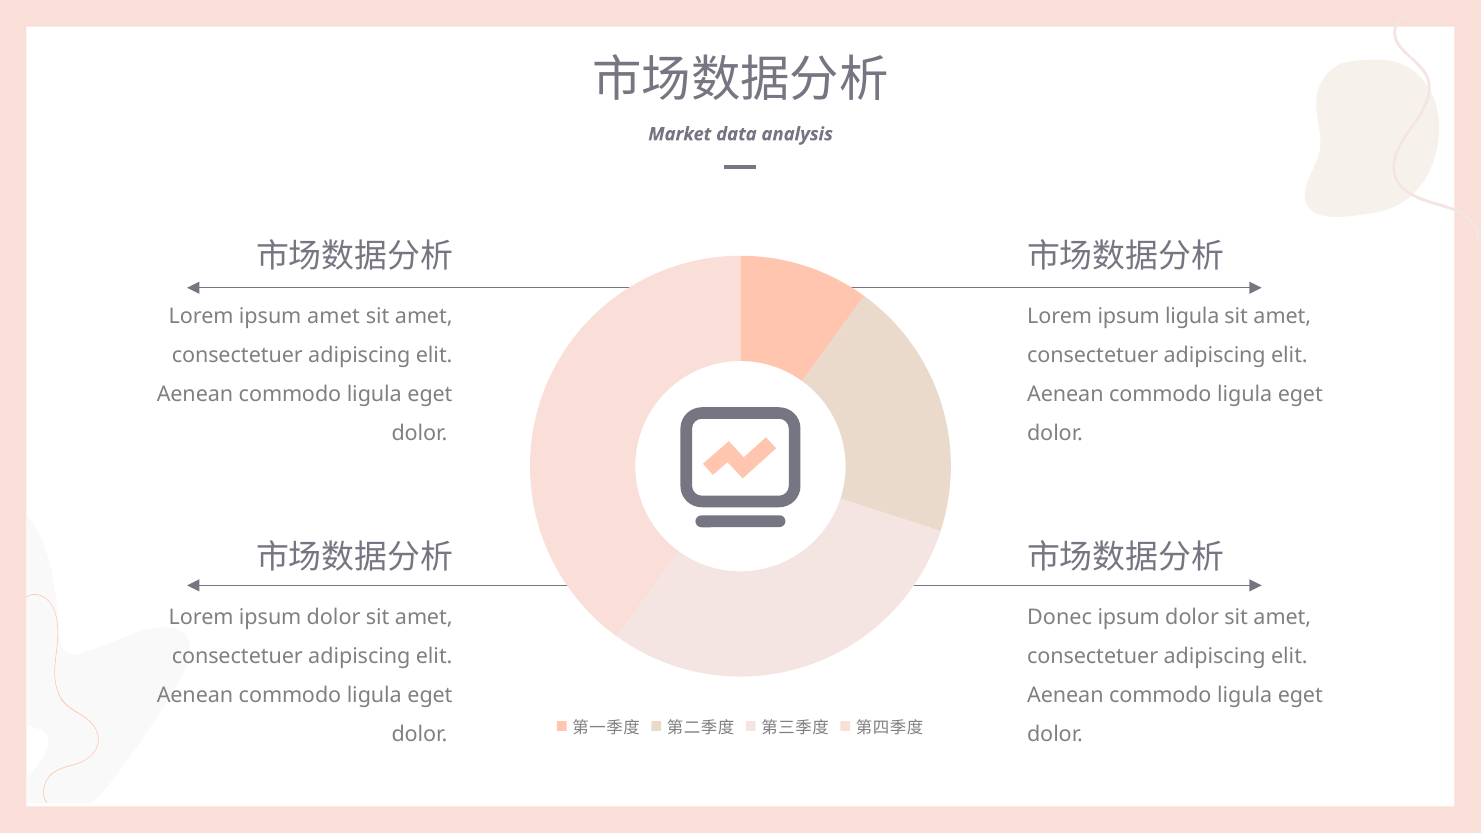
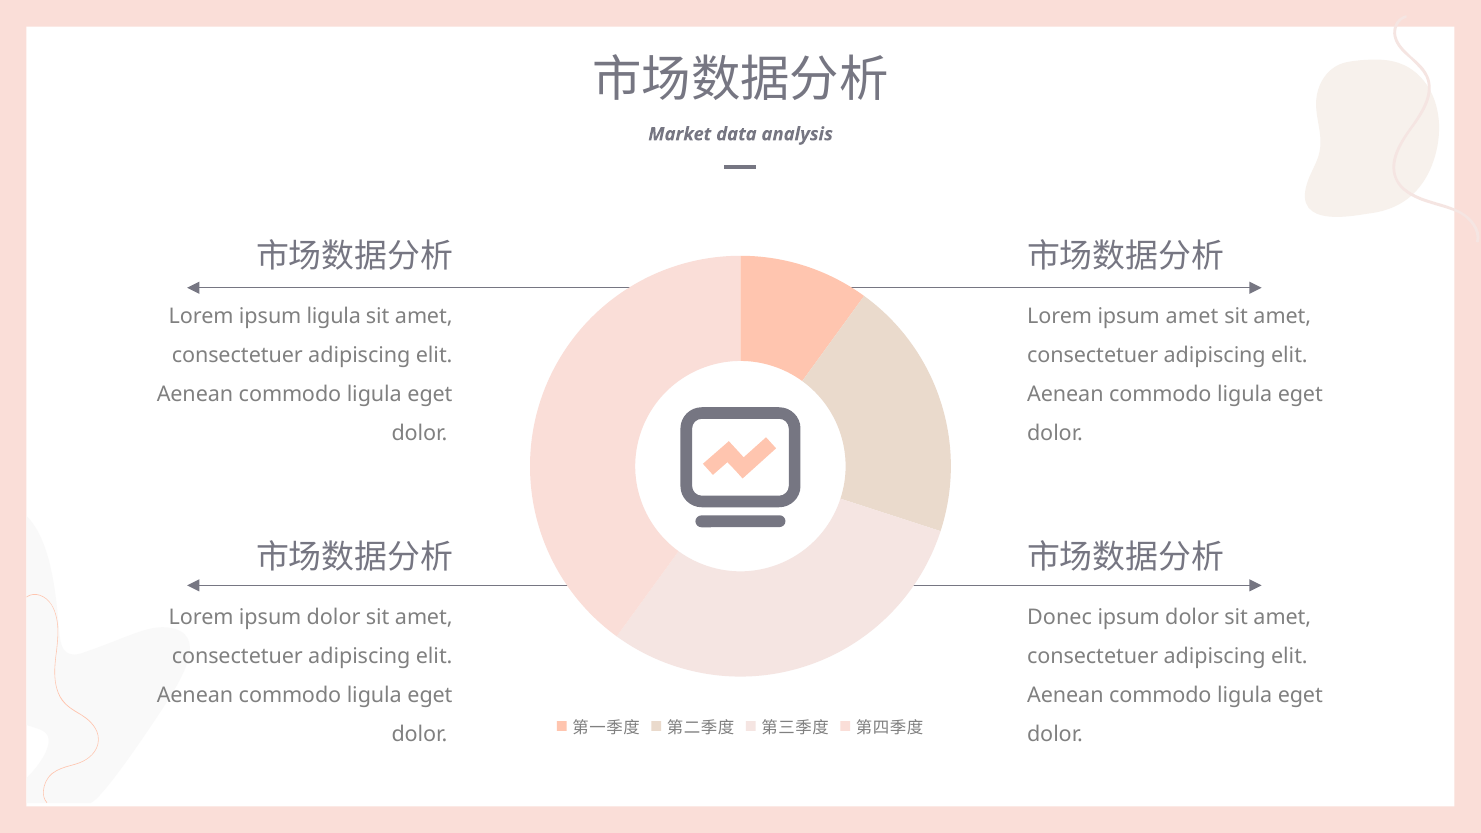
ipsum amet: amet -> ligula (334, 317)
ipsum ligula: ligula -> amet (1192, 317)
